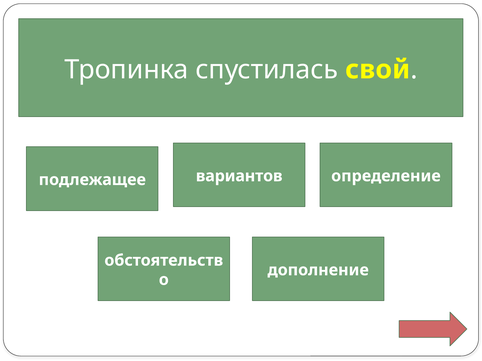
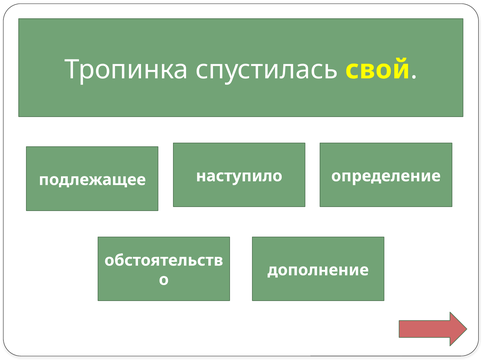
вариантов: вариантов -> наступило (239, 176)
